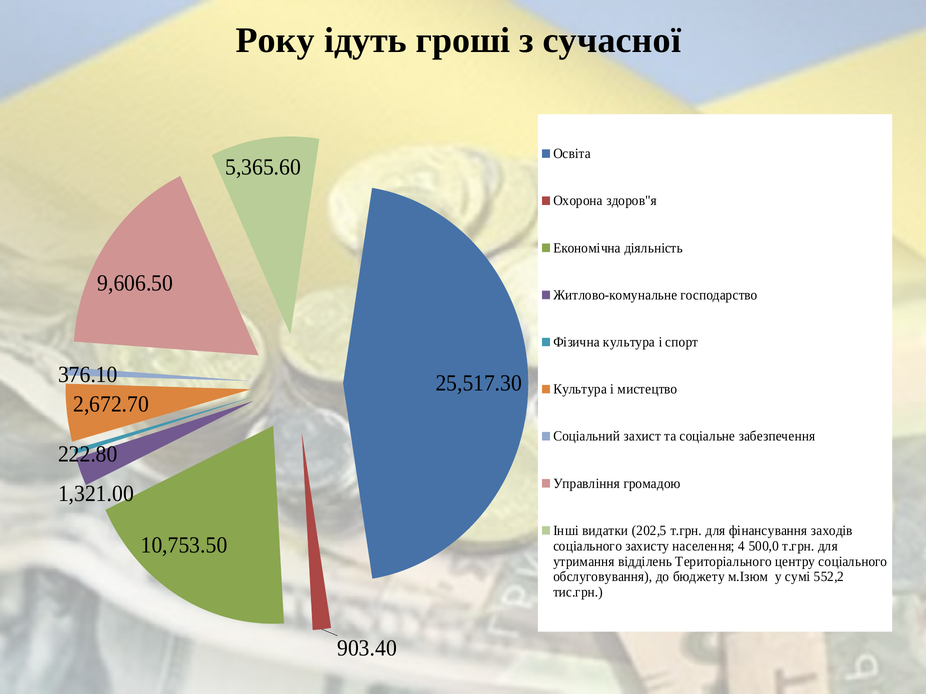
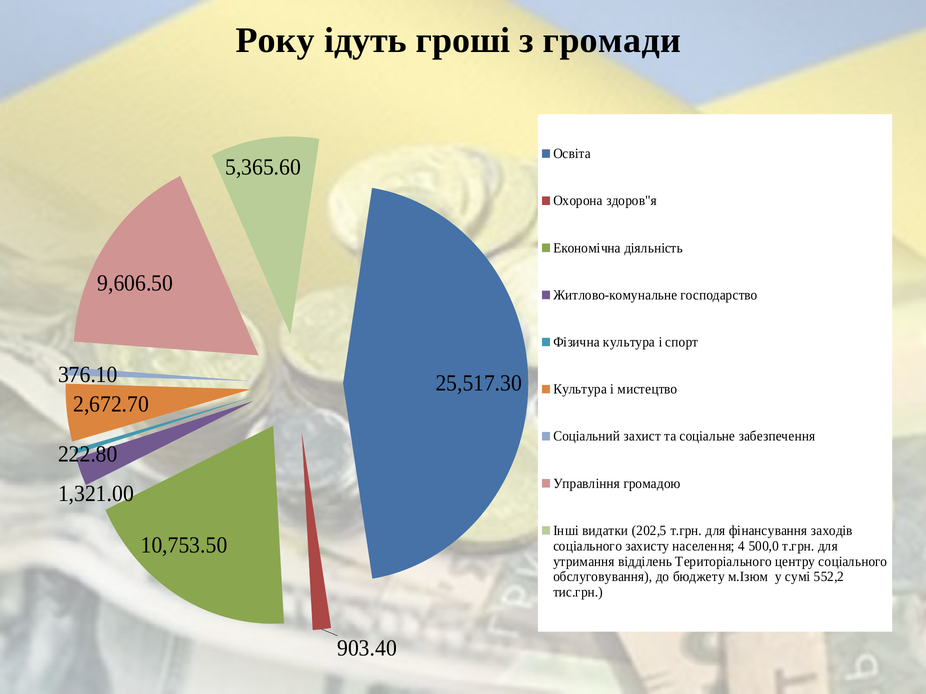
сучасної: сучасної -> громади (612, 41)
